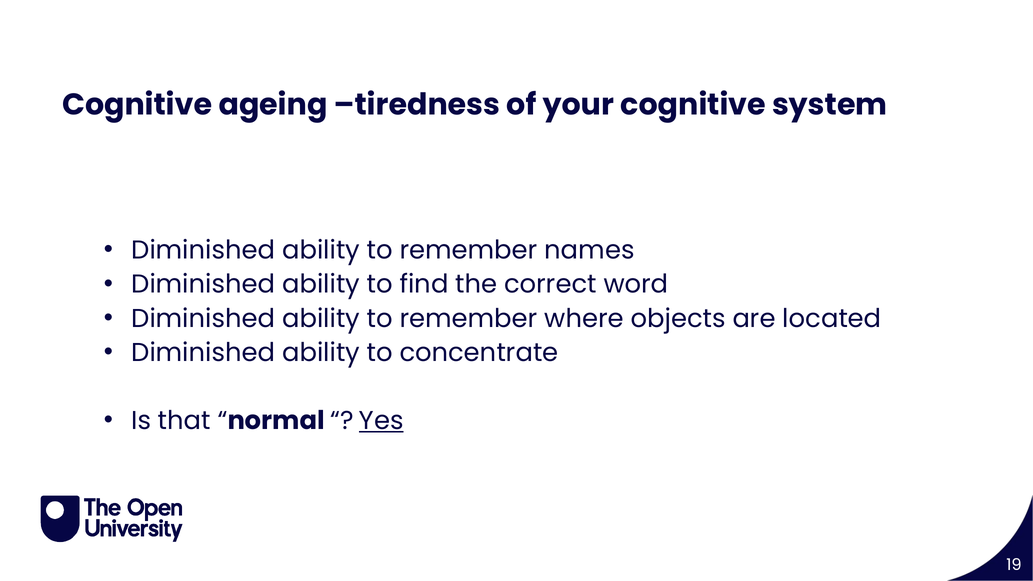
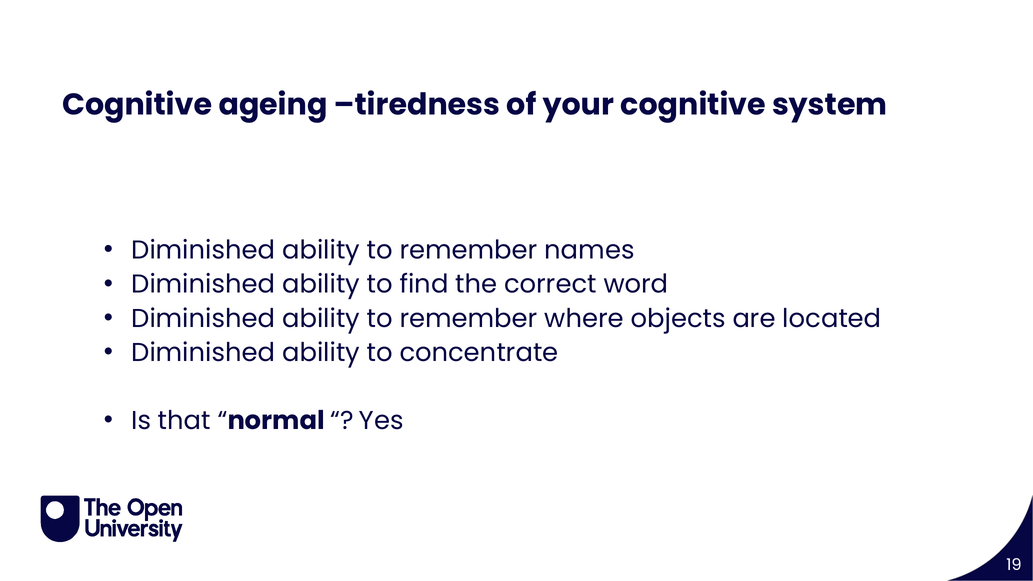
Yes underline: present -> none (381, 421)
